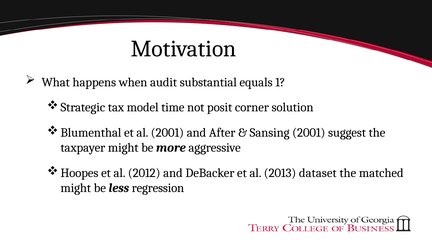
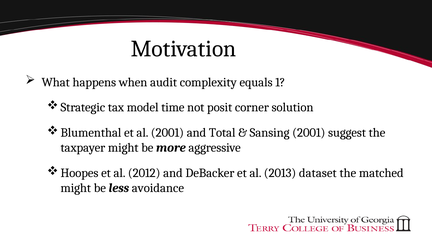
substantial: substantial -> complexity (208, 82)
After: After -> Total (222, 133)
regression: regression -> avoidance (158, 188)
